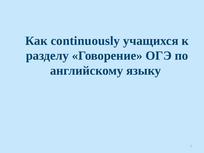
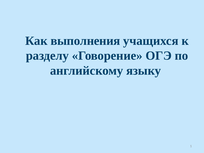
continuously: continuously -> выполнения (85, 41)
